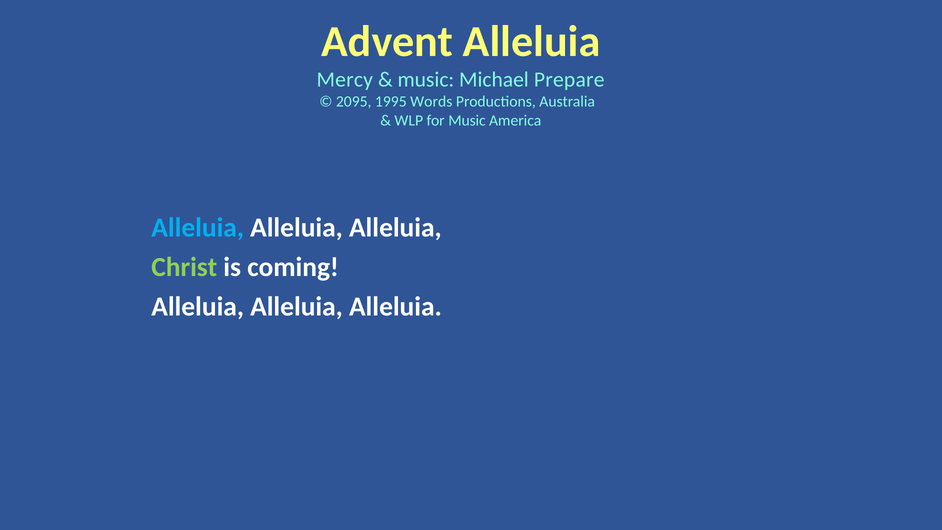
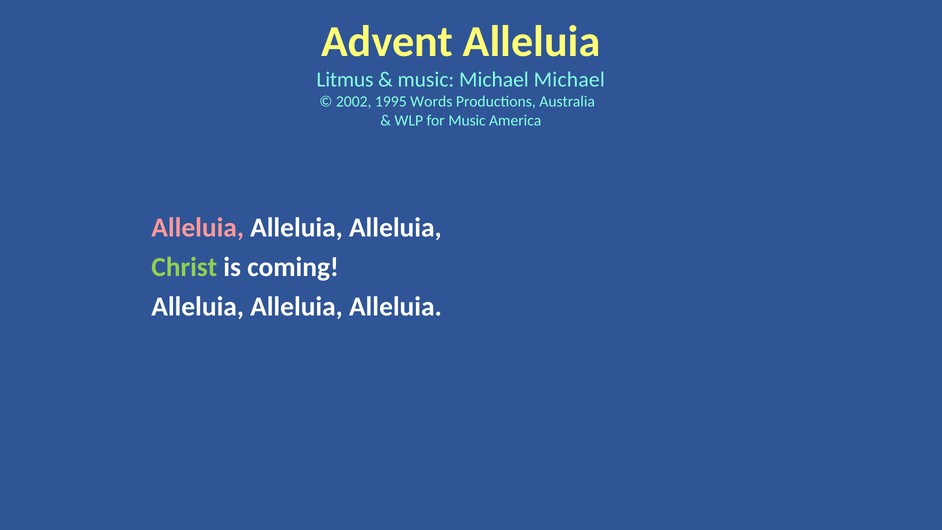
Mercy: Mercy -> Litmus (345, 80)
Michael Prepare: Prepare -> Michael (569, 80)
2095: 2095 -> 2002 (354, 102)
Alleluia colour: light blue -> pink (198, 228)
